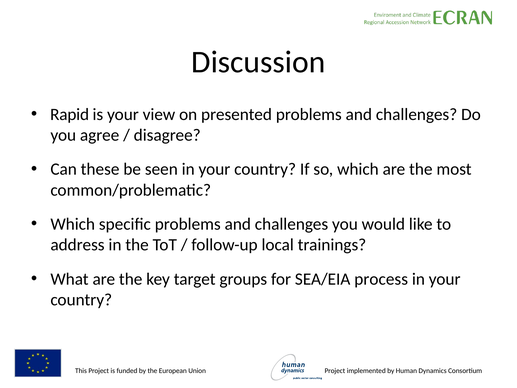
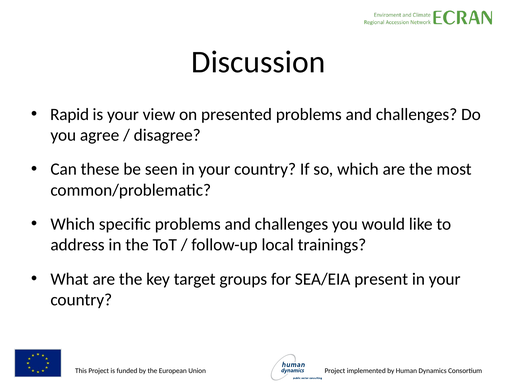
process: process -> present (381, 279)
